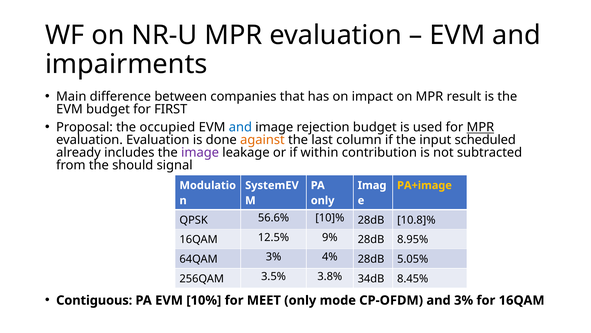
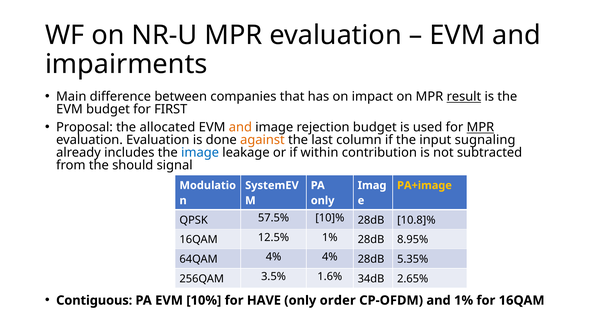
result underline: none -> present (464, 96)
occupied: occupied -> allocated (167, 127)
and colour: blue -> orange (240, 127)
scheduled: scheduled -> sugnaling (485, 140)
image colour: purple -> blue (200, 152)
56.6%: 56.6% -> 57.5% (274, 217)
12.5% 9%: 9% -> 1% (330, 237)
64QAM 3%: 3% -> 4% (274, 257)
5.05%: 5.05% -> 5.35% (413, 259)
3.8%: 3.8% -> 1.6% (330, 276)
8.45%: 8.45% -> 2.65% (413, 278)
MEET: MEET -> HAVE (264, 300)
mode: mode -> order (338, 300)
and 3%: 3% -> 1% (464, 300)
